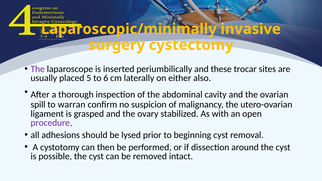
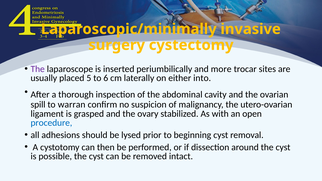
these: these -> more (221, 69)
also: also -> into (202, 78)
procedure colour: purple -> blue (51, 123)
